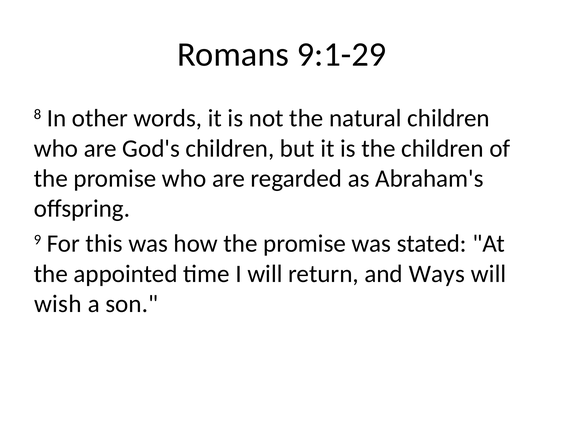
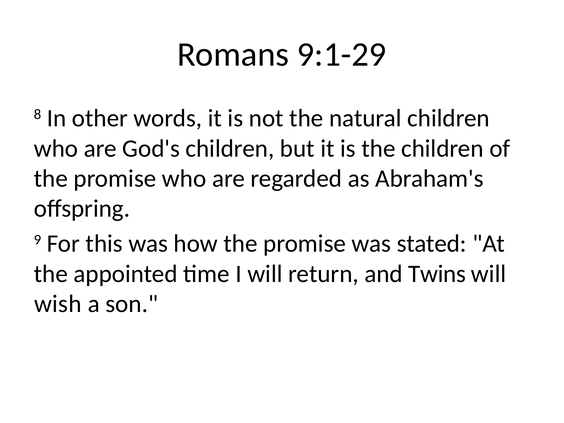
Ways: Ways -> Twins (437, 274)
